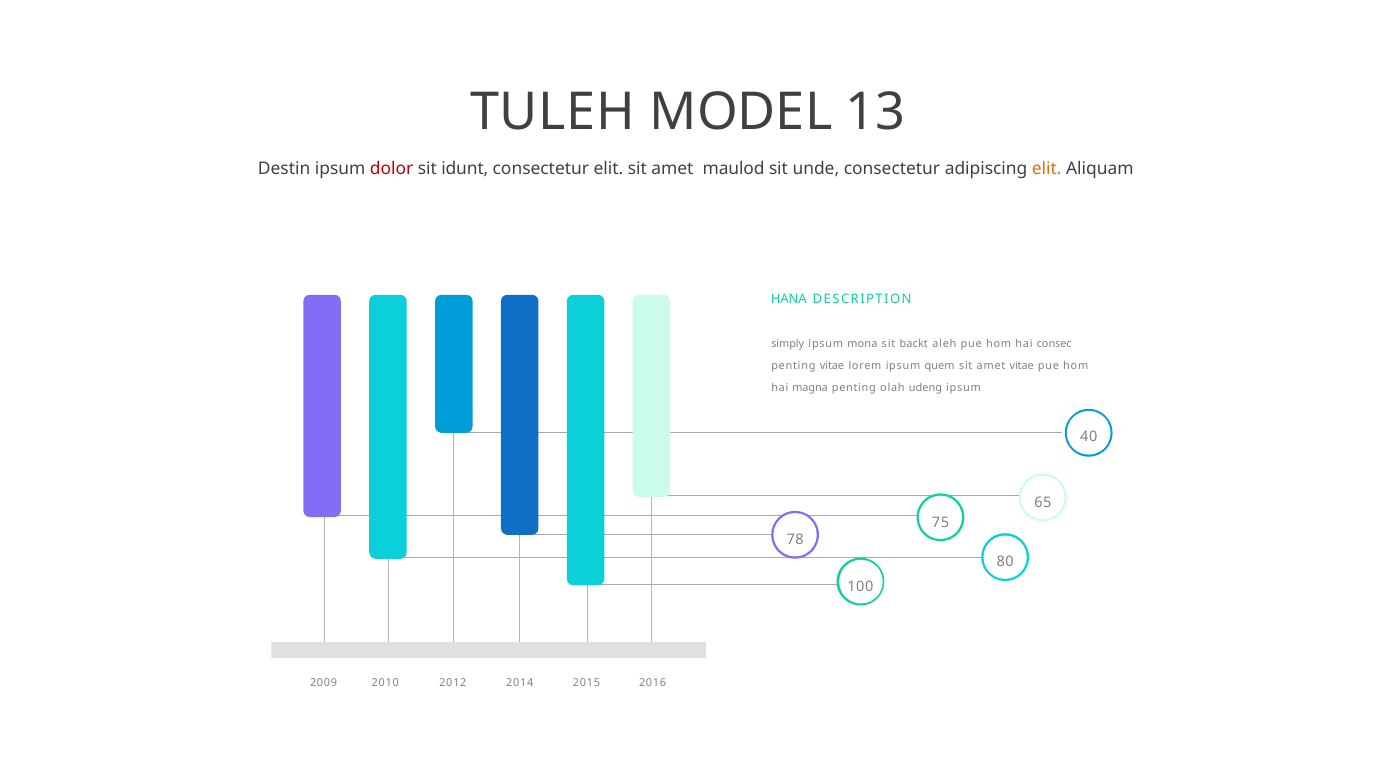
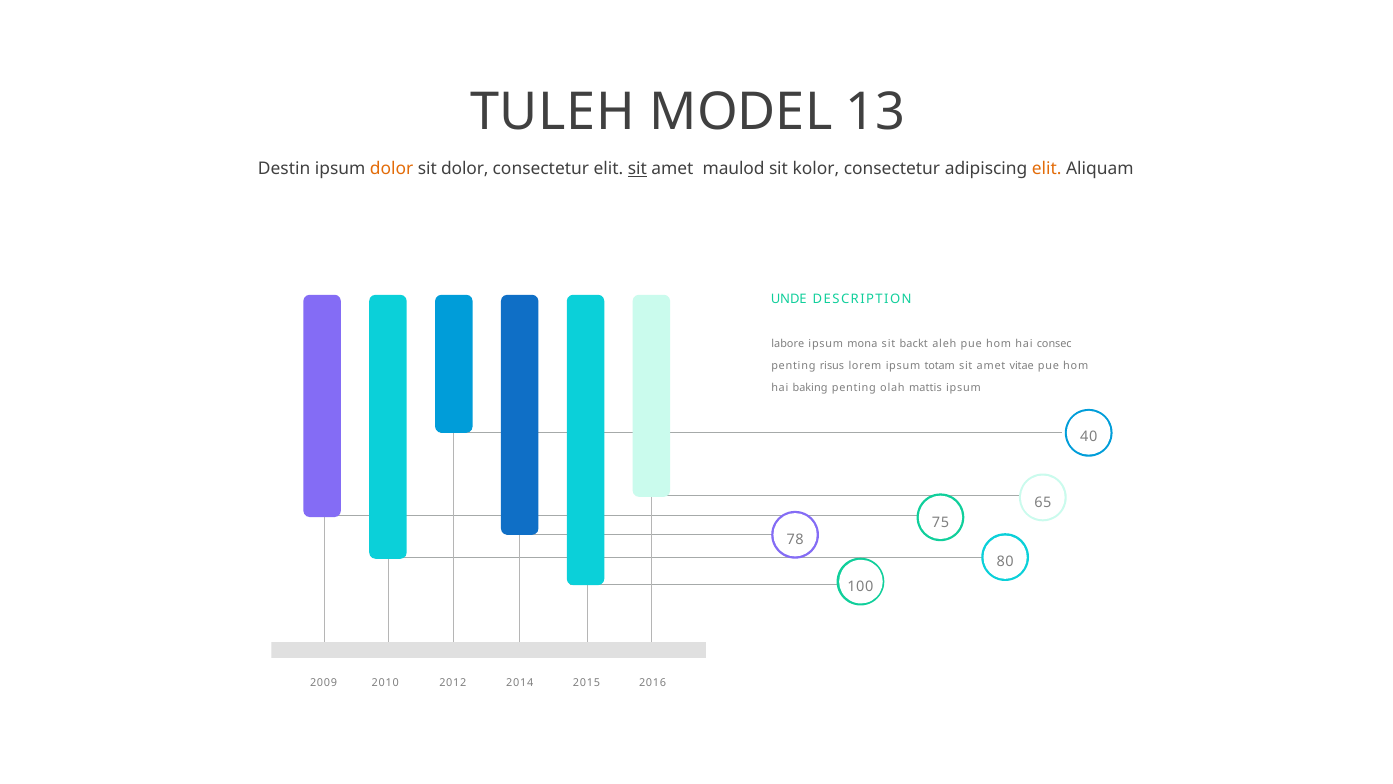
dolor colour: red -> orange (392, 169)
sit idunt: idunt -> dolor (465, 169)
sit underline: none -> present (637, 169)
unde: unde -> kolor (816, 169)
HANA: HANA -> UNDE (789, 299)
simply: simply -> labore (788, 344)
penting vitae: vitae -> risus (832, 366)
quem: quem -> totam (940, 366)
magna: magna -> baking (810, 387)
udeng: udeng -> mattis (925, 387)
